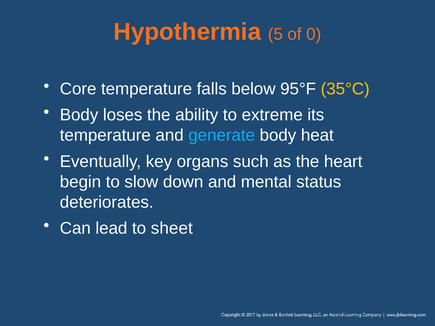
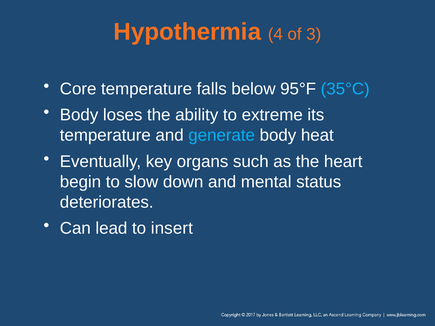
5: 5 -> 4 (275, 34)
0: 0 -> 3 (314, 34)
35°C colour: yellow -> light blue (345, 89)
sheet: sheet -> insert (172, 229)
